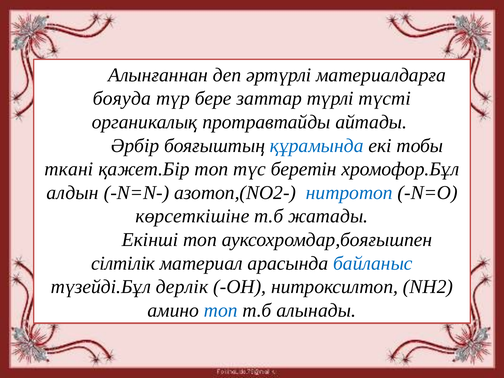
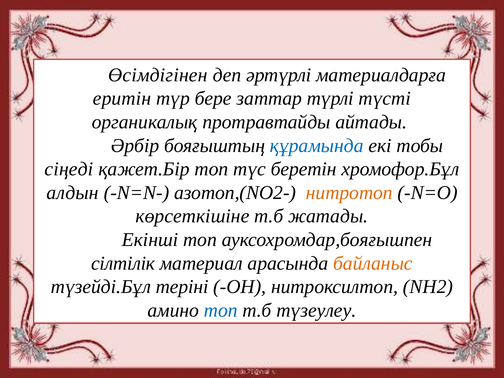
Алынғаннан: Алынғаннан -> Өсімдігінен (158, 75)
бояуда: бояуда -> еритін (122, 98)
ткані: ткані -> сіңеді (69, 169)
нитротоп colour: blue -> orange (349, 193)
байланыс colour: blue -> orange (373, 263)
дерлік: дерлік -> теріні (182, 287)
алынады: алынады -> түзеулеу (316, 310)
